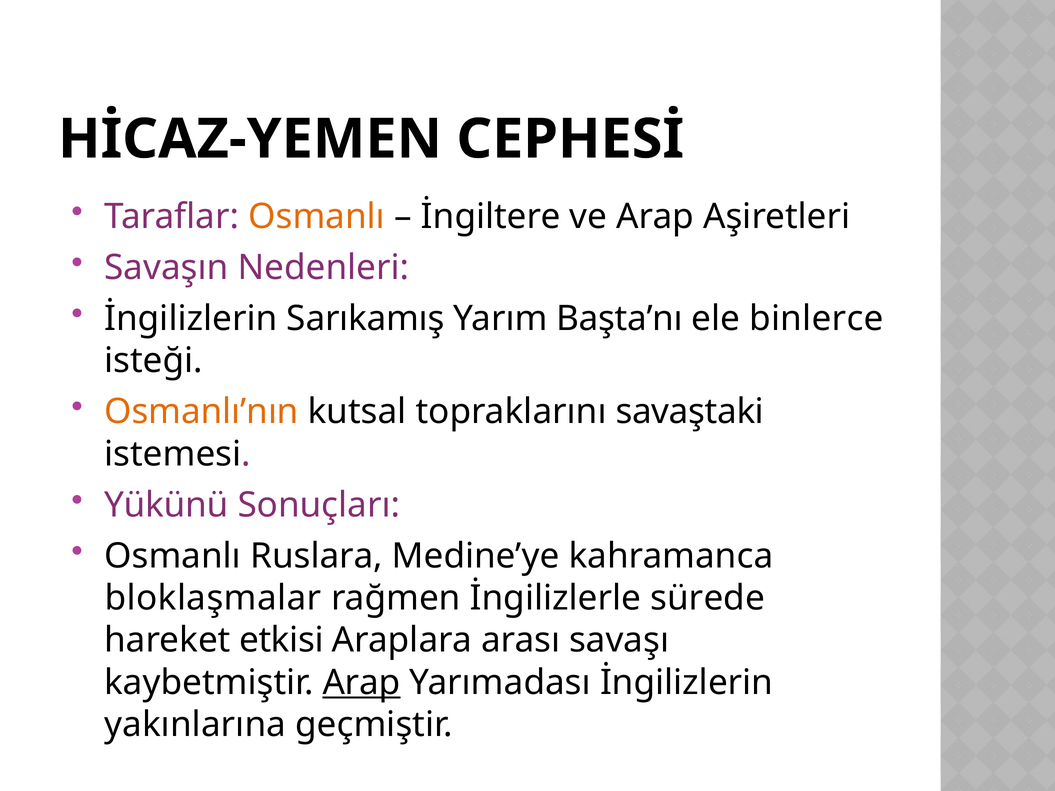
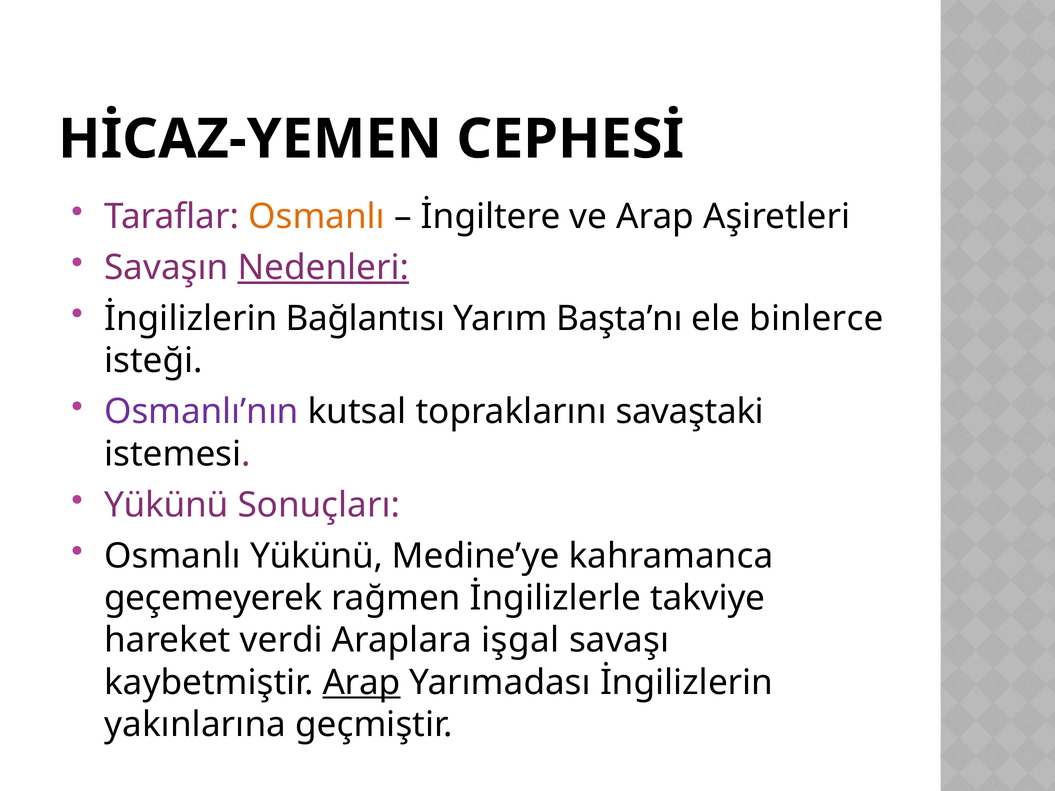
Nedenleri underline: none -> present (323, 268)
Sarıkamış: Sarıkamış -> Bağlantısı (365, 319)
Osmanlı’nın colour: orange -> purple (202, 412)
Osmanlı Ruslara: Ruslara -> Yükünü (317, 556)
bloklaşmalar: bloklaşmalar -> geçemeyerek (213, 598)
sürede: sürede -> takviye (708, 598)
etkisi: etkisi -> verdi (281, 640)
arası: arası -> işgal (520, 640)
